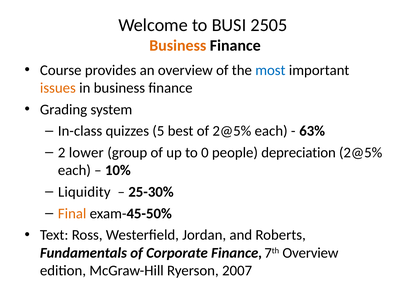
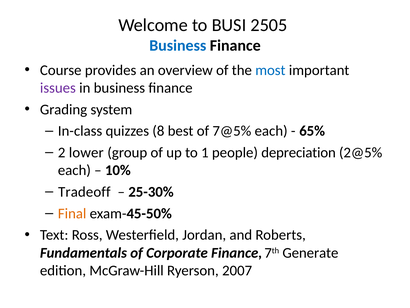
Business colour: orange -> blue (178, 46)
issues colour: orange -> purple (58, 88)
5: 5 -> 8 (158, 131)
of 2@5%: 2@5% -> 7@5% (232, 131)
63%: 63% -> 65% (312, 131)
0: 0 -> 1 (205, 152)
Liquidity: Liquidity -> Tradeoff (84, 192)
7th Overview: Overview -> Generate (310, 252)
